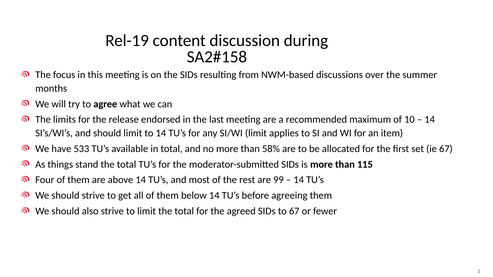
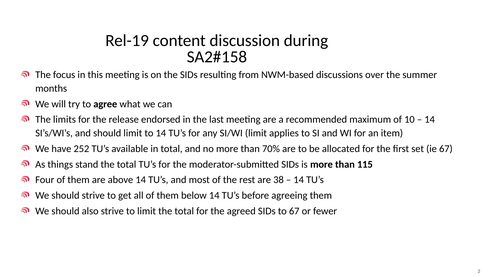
533: 533 -> 252 (81, 149)
58%: 58% -> 70% (271, 149)
99: 99 -> 38 (278, 180)
